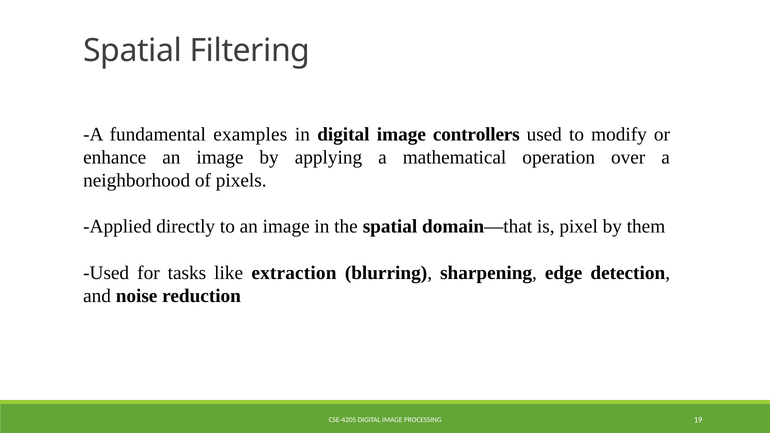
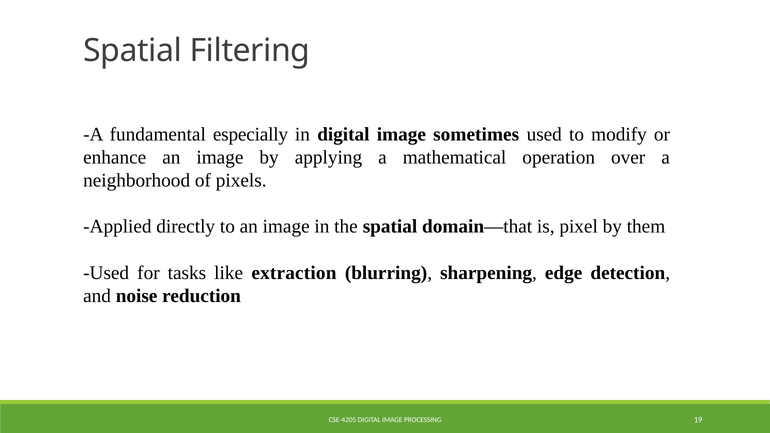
examples: examples -> especially (250, 134)
controllers: controllers -> sometimes (476, 134)
